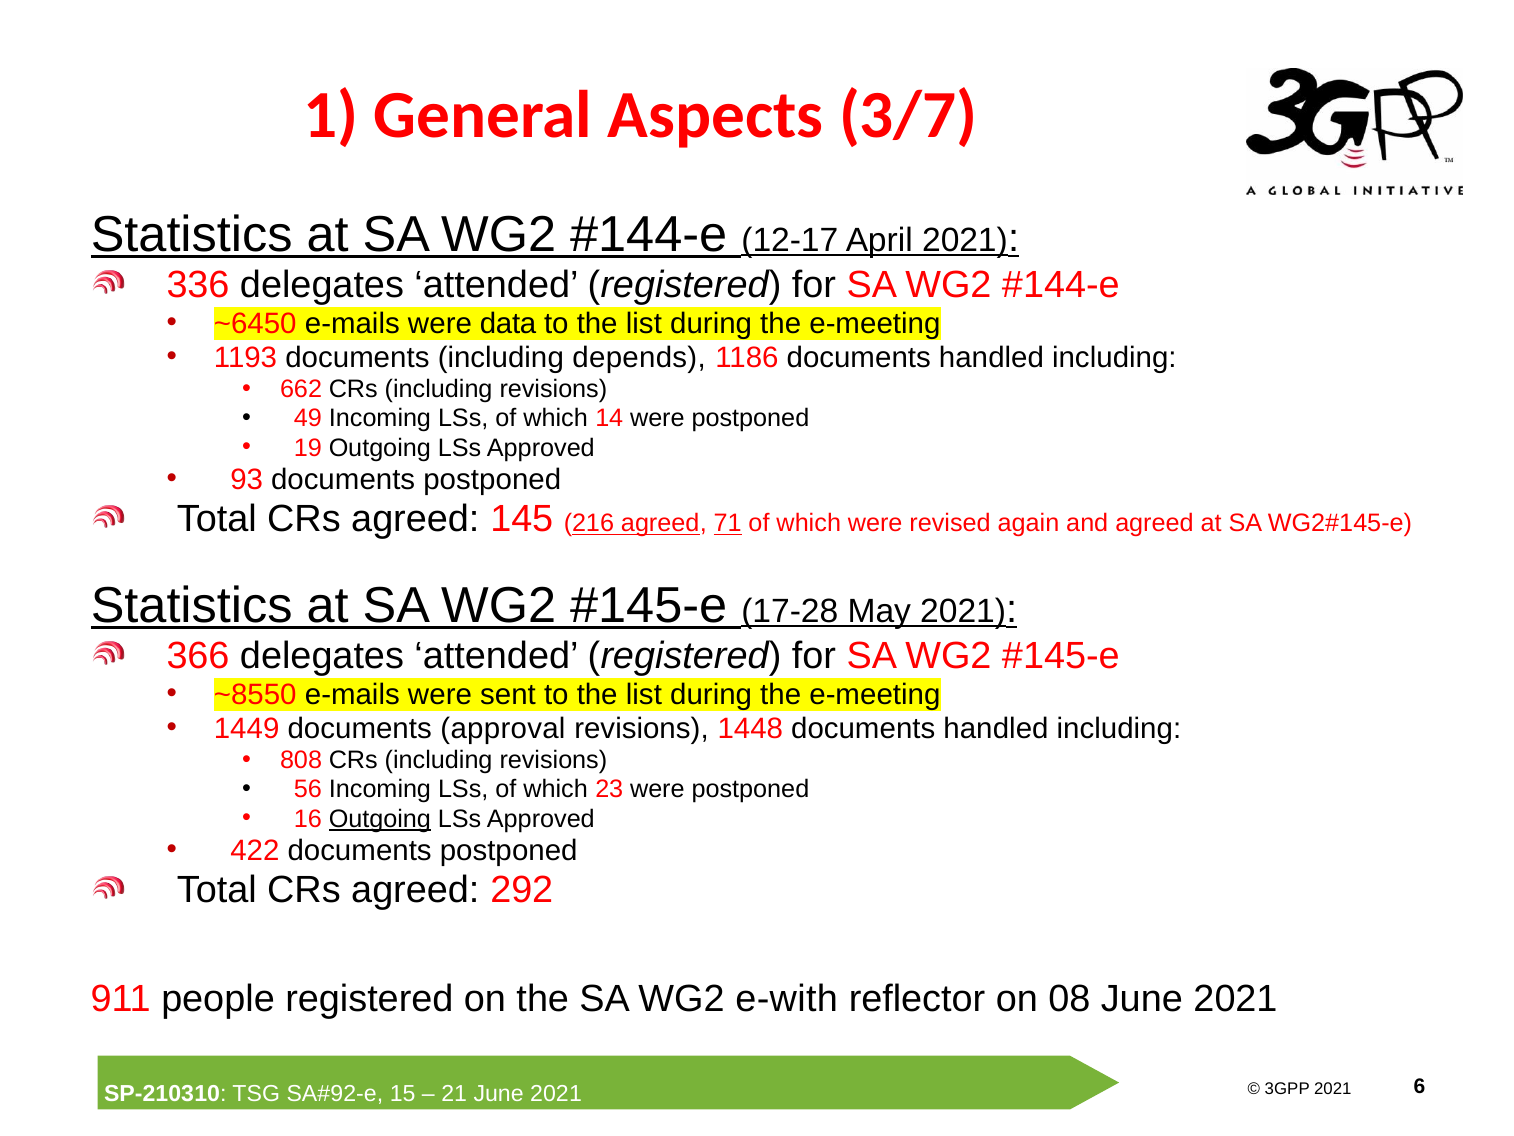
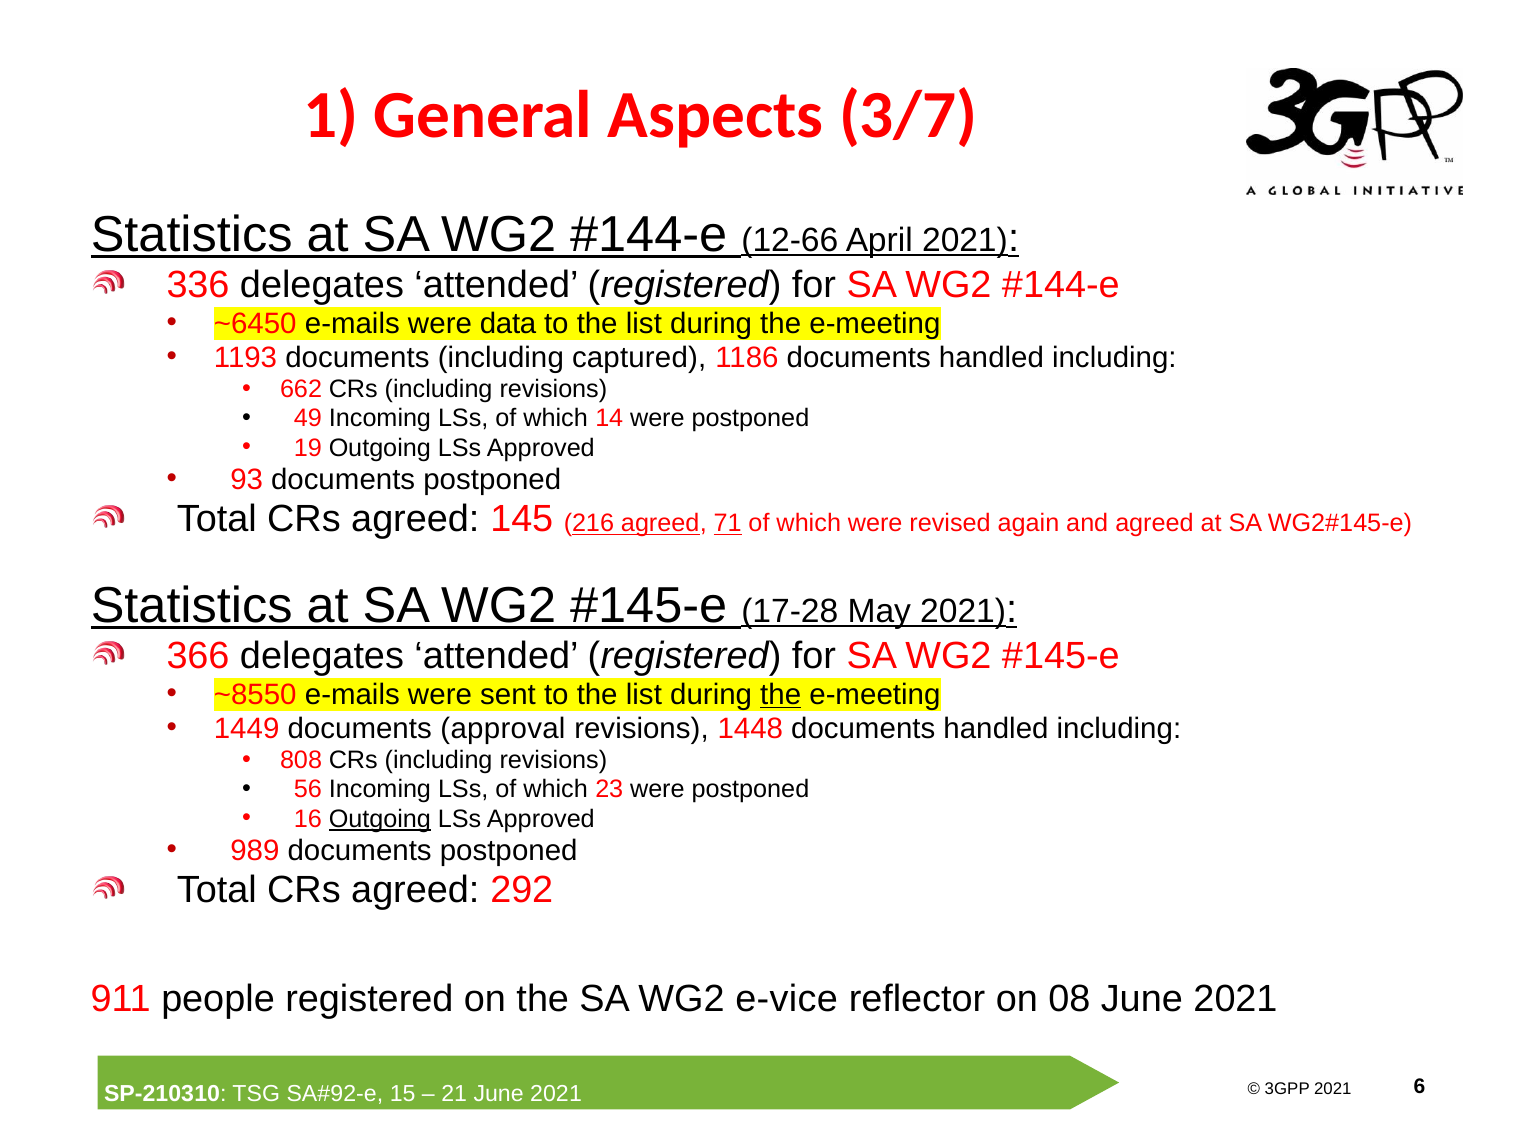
12-17: 12-17 -> 12-66 (790, 240)
depends: depends -> captured (639, 358)
the underline: none -> present (781, 694)
422: 422 -> 989 (255, 851)
e-with: e-with -> e-vice (787, 999)
